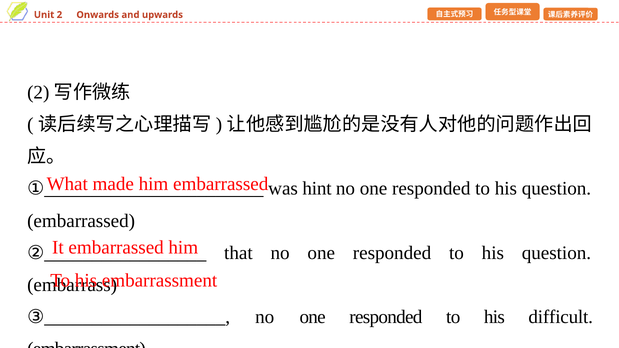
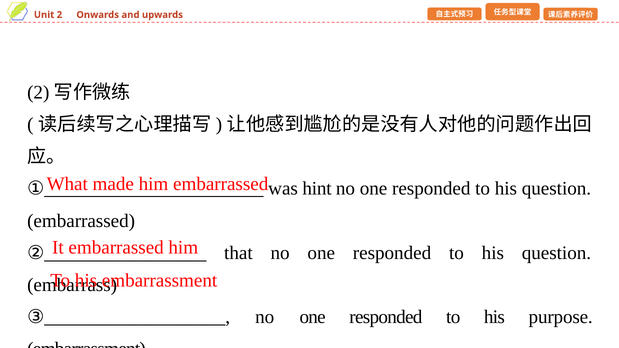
difficult: difficult -> purpose (561, 317)
